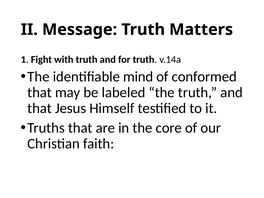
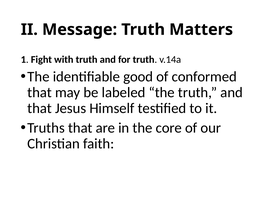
mind: mind -> good (138, 77)
